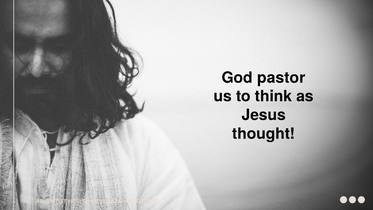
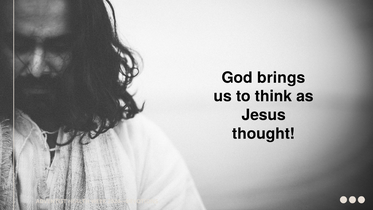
pastor: pastor -> brings (281, 78)
